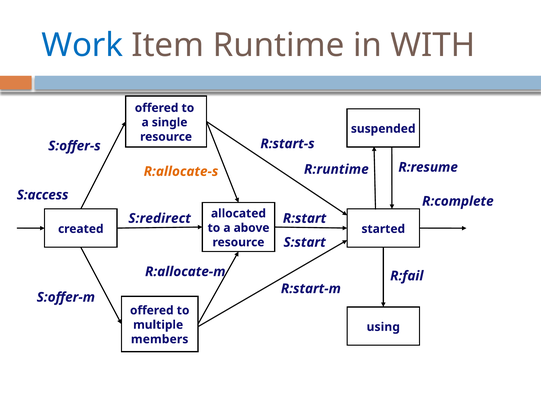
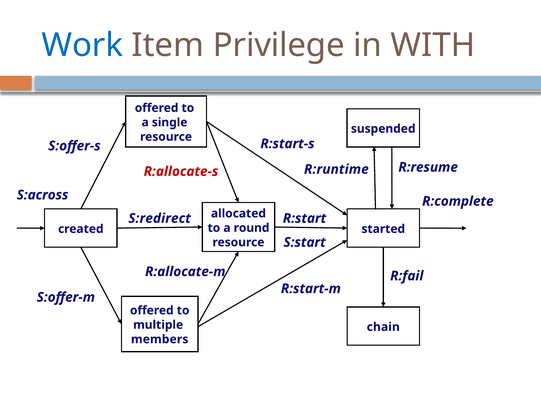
Runtime: Runtime -> Privilege (279, 45)
R:allocate-s colour: orange -> red (181, 171)
S:access: S:access -> S:across (43, 195)
above: above -> round (251, 228)
using: using -> chain (383, 327)
